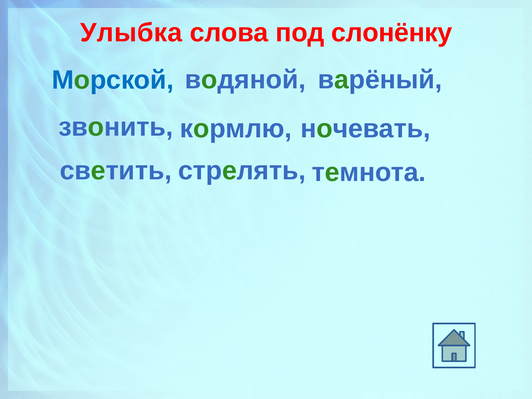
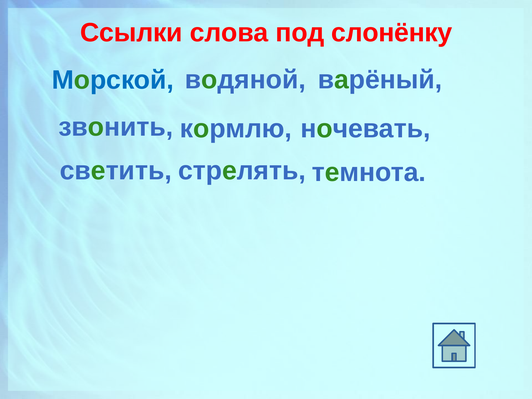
Улыбка: Улыбка -> Ссылки (131, 33)
